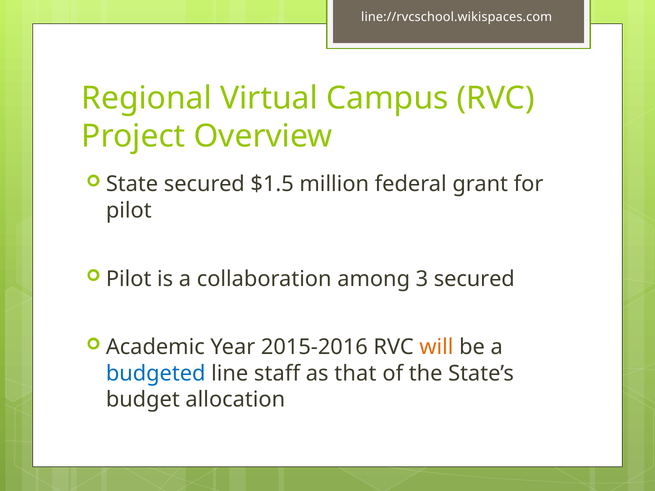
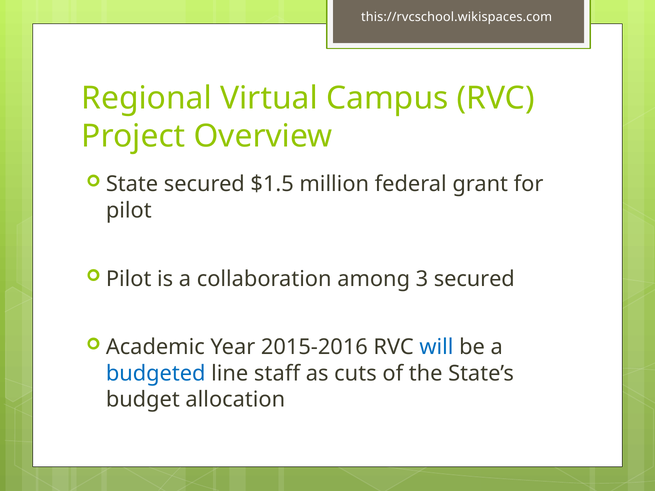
line://rvcschool.wikispaces.com: line://rvcschool.wikispaces.com -> this://rvcschool.wikispaces.com (457, 17)
will colour: orange -> blue (436, 347)
that: that -> cuts (355, 374)
